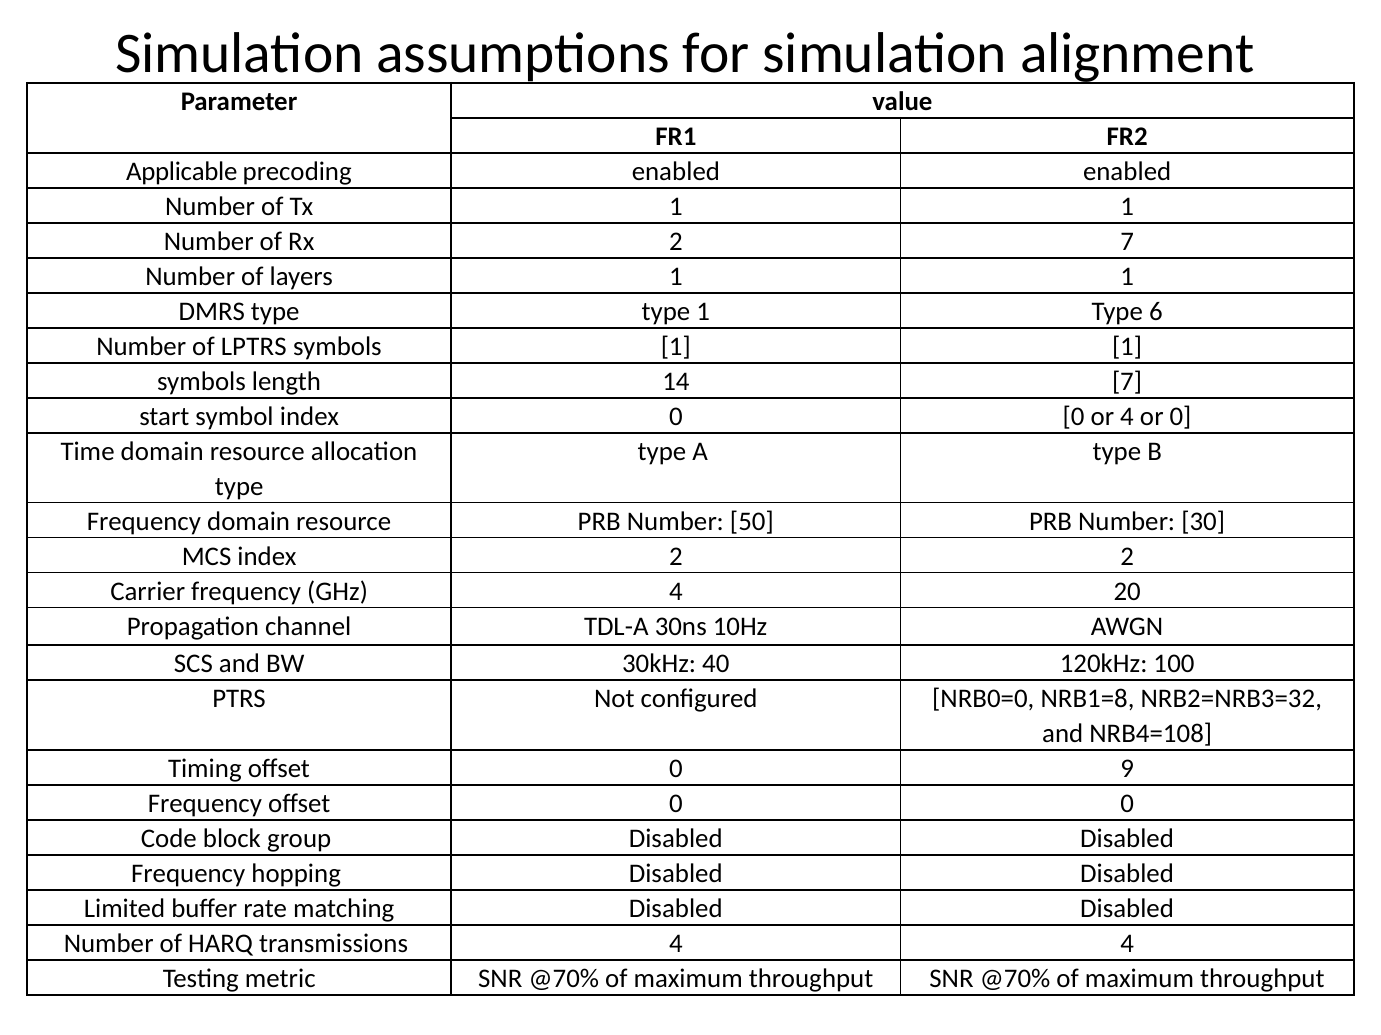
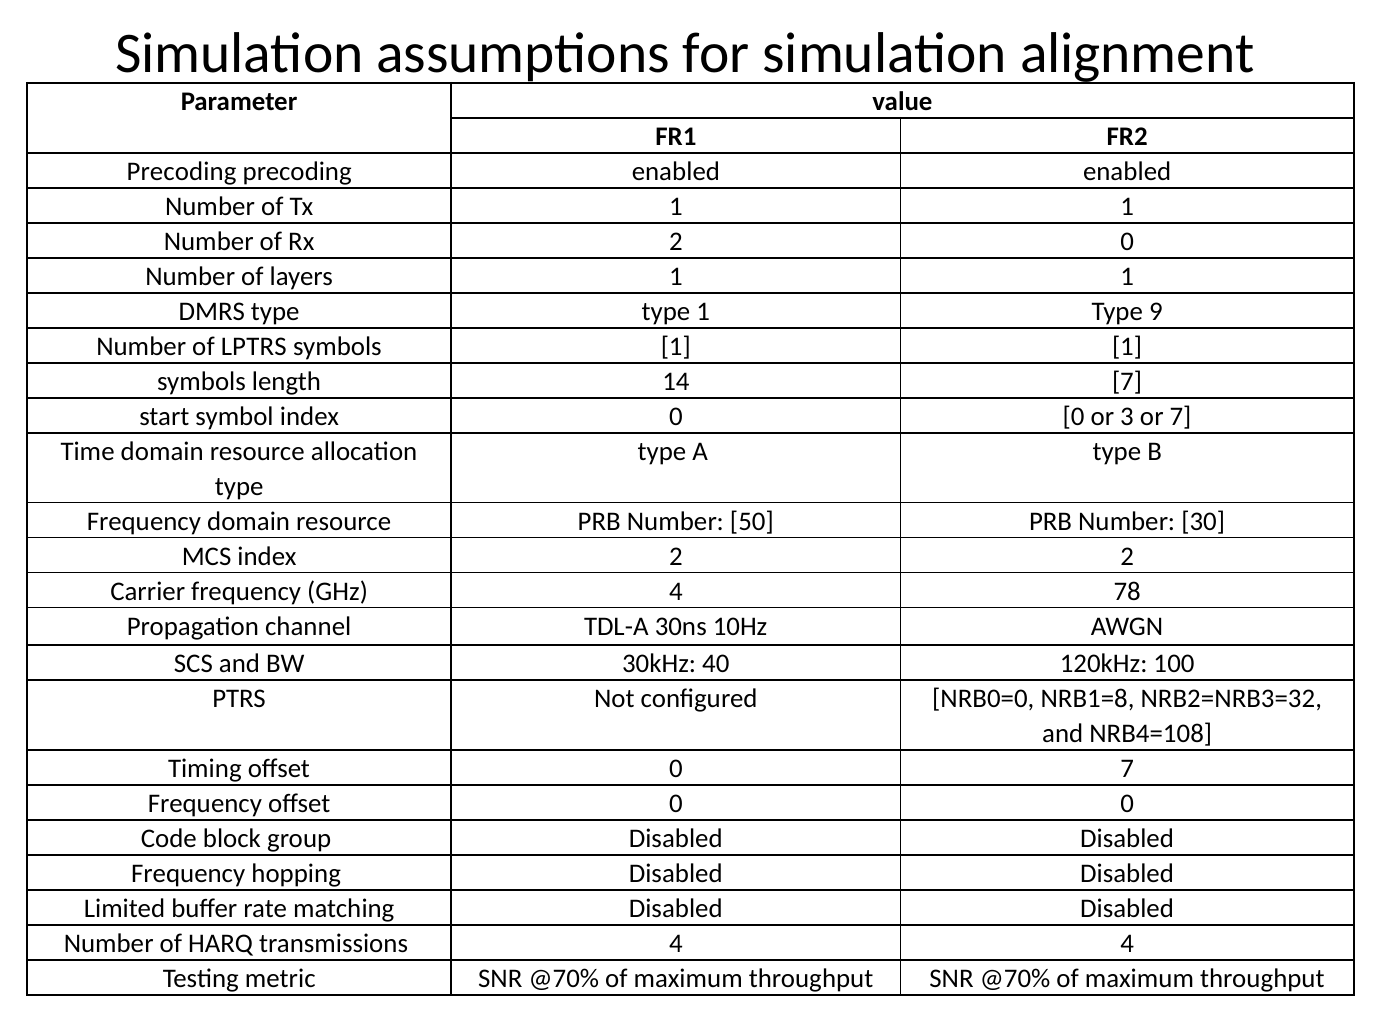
Applicable: Applicable -> Precoding (182, 172)
2 7: 7 -> 0 (1127, 242)
6: 6 -> 9 (1156, 312)
or 4: 4 -> 3 (1127, 417)
or 0: 0 -> 7 (1181, 417)
20: 20 -> 78 (1127, 592)
0 9: 9 -> 7 (1127, 769)
